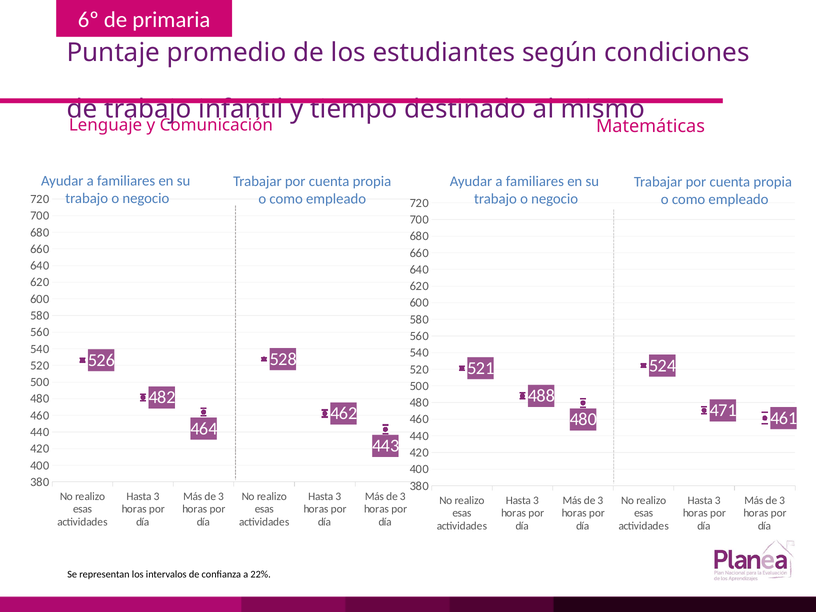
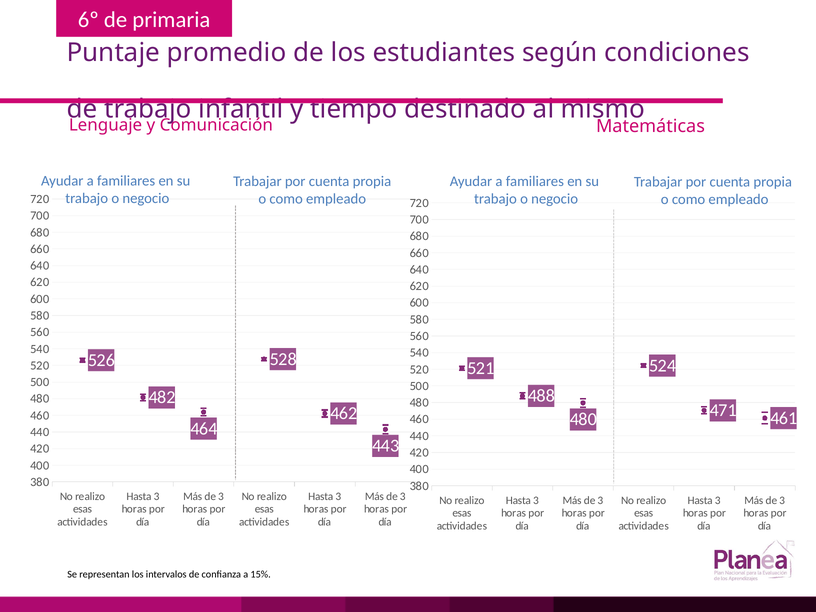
22%: 22% -> 15% (261, 574)
